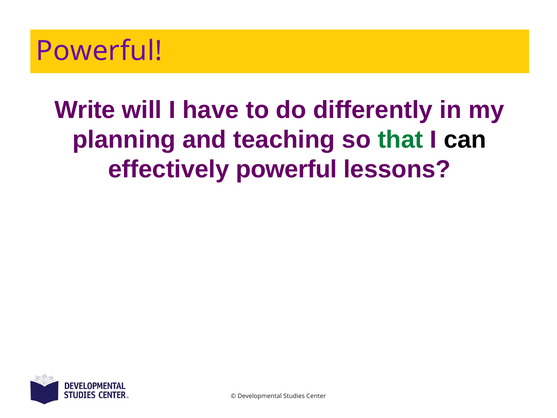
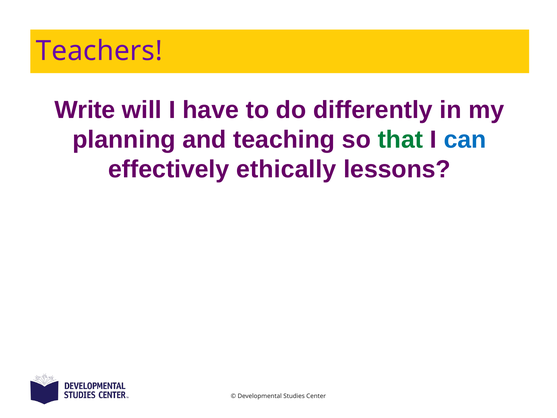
Powerful: Powerful -> Teachers (99, 51)
can colour: black -> blue (465, 140)
effectively powerful: powerful -> ethically (286, 169)
